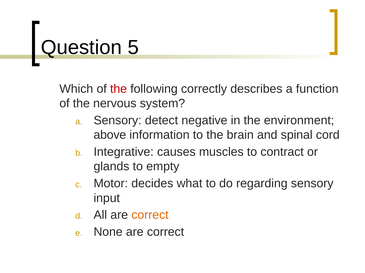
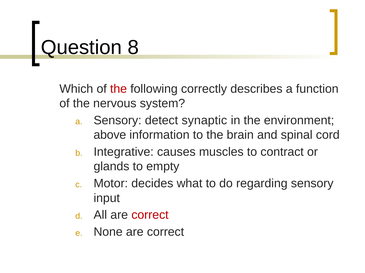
5: 5 -> 8 (133, 48)
negative: negative -> synaptic (204, 121)
correct colour: orange -> red (150, 216)
